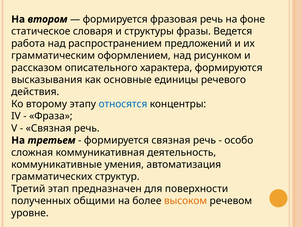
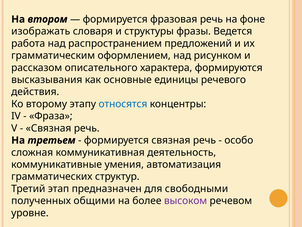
статическое: статическое -> изображать (41, 31)
поверхности: поверхности -> свободными (197, 188)
высоком colour: orange -> purple (186, 200)
